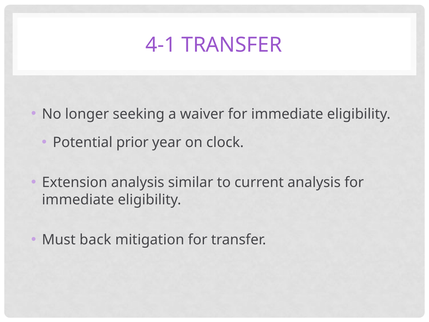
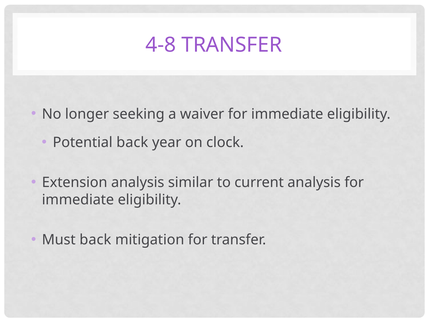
4-1: 4-1 -> 4-8 (161, 45)
Potential prior: prior -> back (132, 142)
